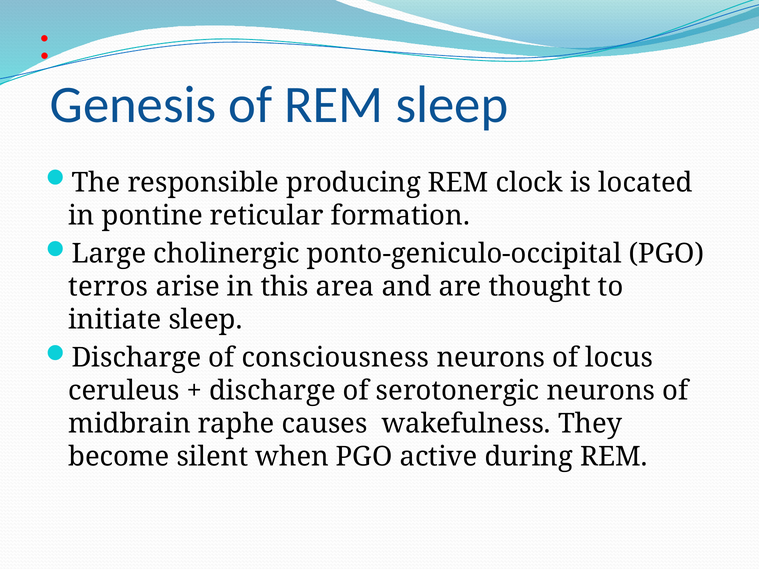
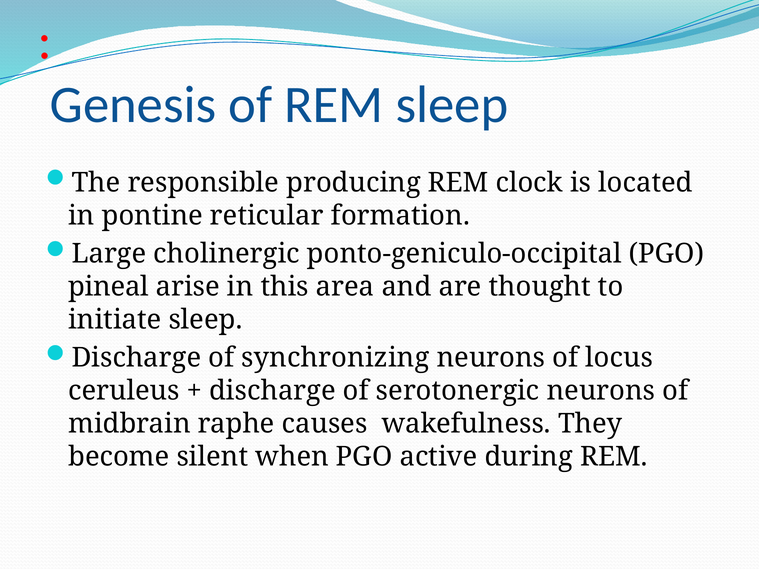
terros: terros -> pineal (109, 287)
consciousness: consciousness -> synchronizing (335, 358)
